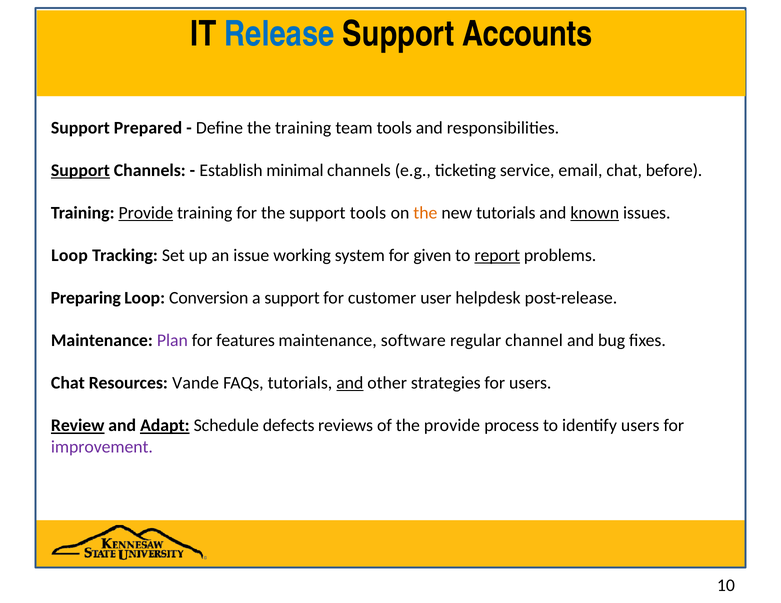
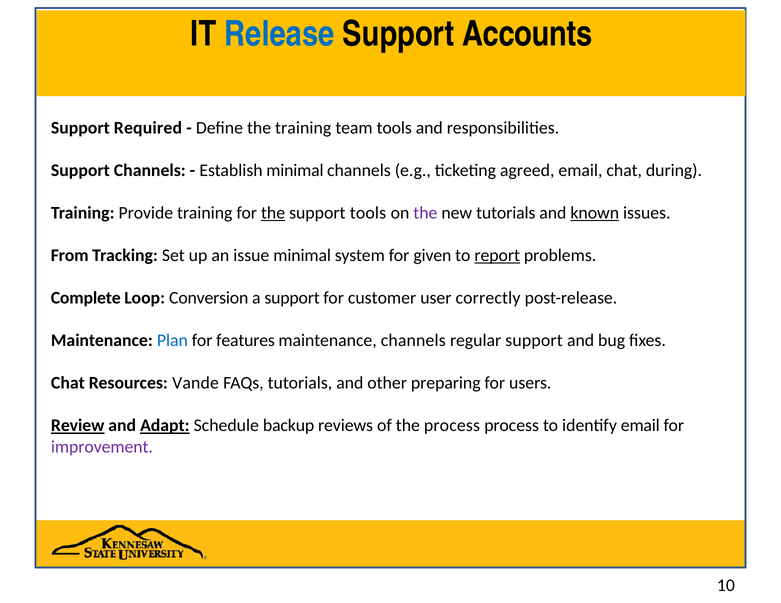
Prepared: Prepared -> Required (148, 128)
Support underline: present -> none (80, 170)
service: service -> agreed (527, 170)
before: before -> during (674, 170)
Provide underline: present -> none (146, 213)
the underline: none -> present (273, 213)
the colour: orange -> purple (425, 213)
Loop: Loop -> From (70, 256)
issue working: working -> minimal (302, 256)
Preparing: Preparing -> Complete (86, 298)
helpdesk: helpdesk -> correctly (488, 298)
Plan colour: purple -> blue (172, 341)
maintenance software: software -> channels (413, 341)
regular channel: channel -> support (534, 341)
and underline: present -> none (350, 383)
strategies: strategies -> preparing (446, 383)
defects: defects -> backup (289, 426)
the provide: provide -> process (452, 426)
identify users: users -> email (640, 426)
